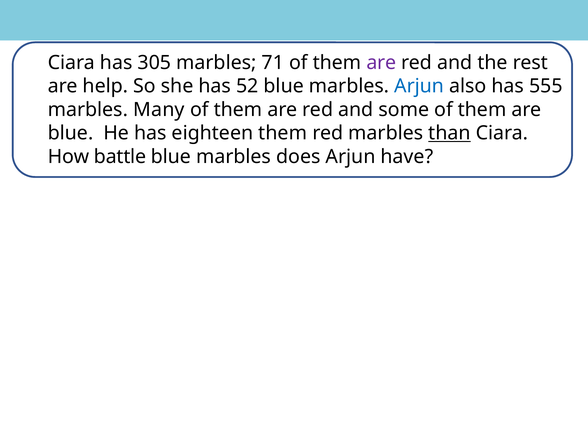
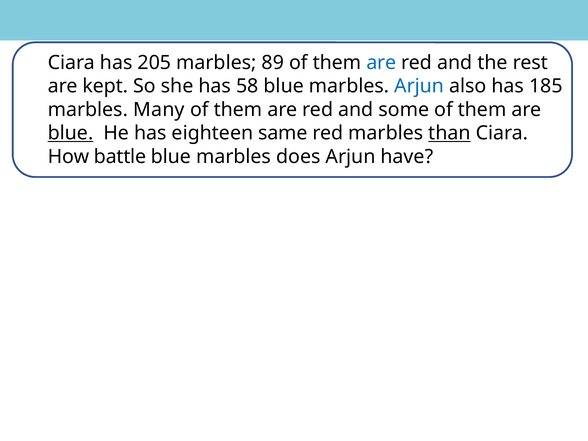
305: 305 -> 205 (154, 63)
71: 71 -> 89 (273, 63)
are colour: purple -> blue (381, 63)
help: help -> kept (105, 86)
52: 52 -> 58 (247, 86)
555: 555 -> 185 (546, 86)
blue underline: none -> present (71, 133)
eighteen them: them -> same (283, 133)
